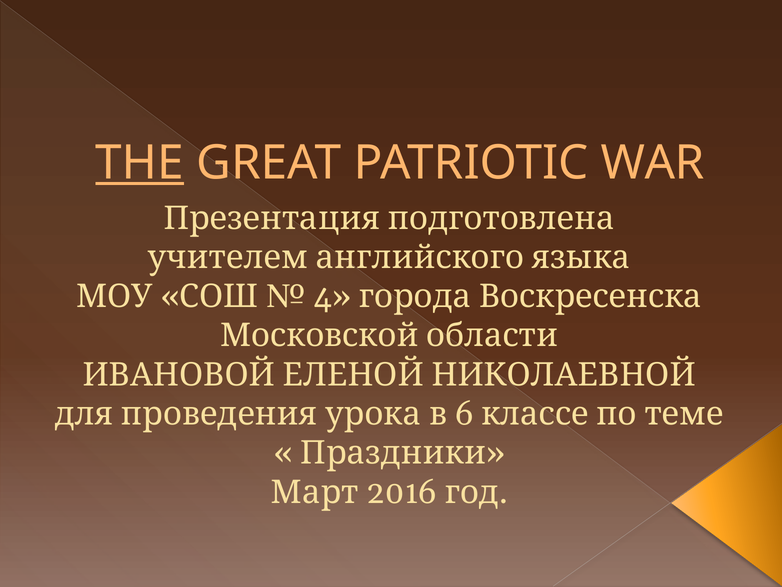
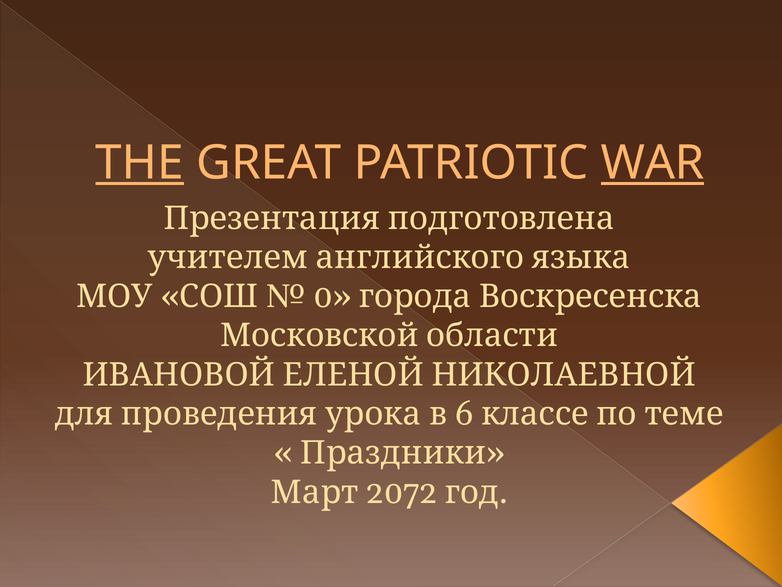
WAR underline: none -> present (653, 163)
4: 4 -> 0 (333, 296)
2016: 2016 -> 2072 (402, 492)
